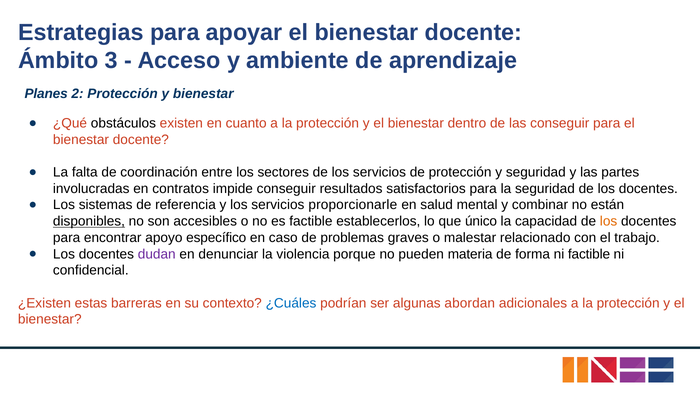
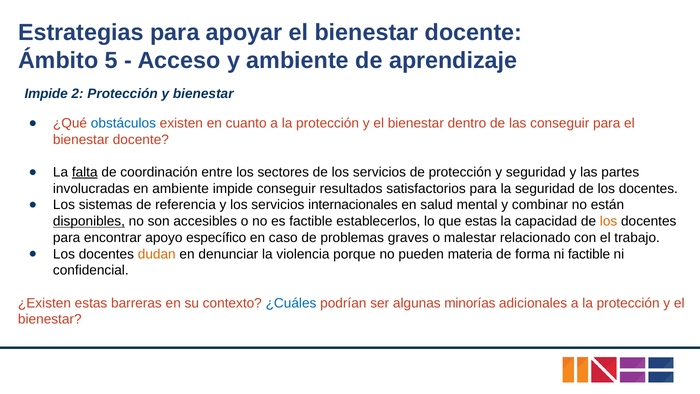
3: 3 -> 5 (111, 61)
Planes: Planes -> Impide (46, 94)
obstáculos colour: black -> blue (123, 123)
falta underline: none -> present (85, 172)
en contratos: contratos -> ambiente (181, 189)
proporcionarle: proporcionarle -> internacionales (353, 205)
que único: único -> estas (481, 221)
dudan colour: purple -> orange (157, 254)
abordan: abordan -> minorías (470, 303)
